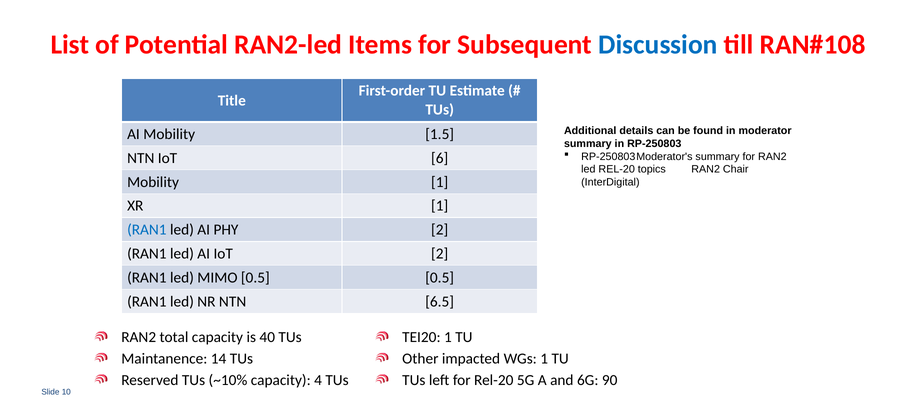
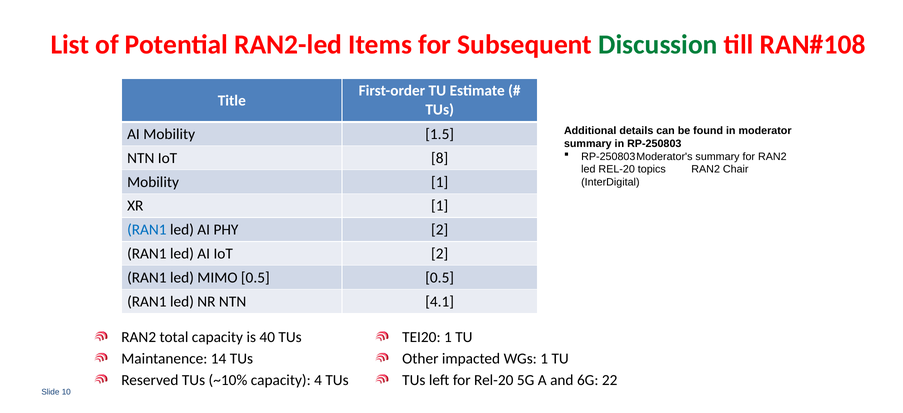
Discussion colour: blue -> green (658, 45)
6: 6 -> 8 (440, 158)
6.5: 6.5 -> 4.1 (440, 301)
90: 90 -> 22 (610, 380)
